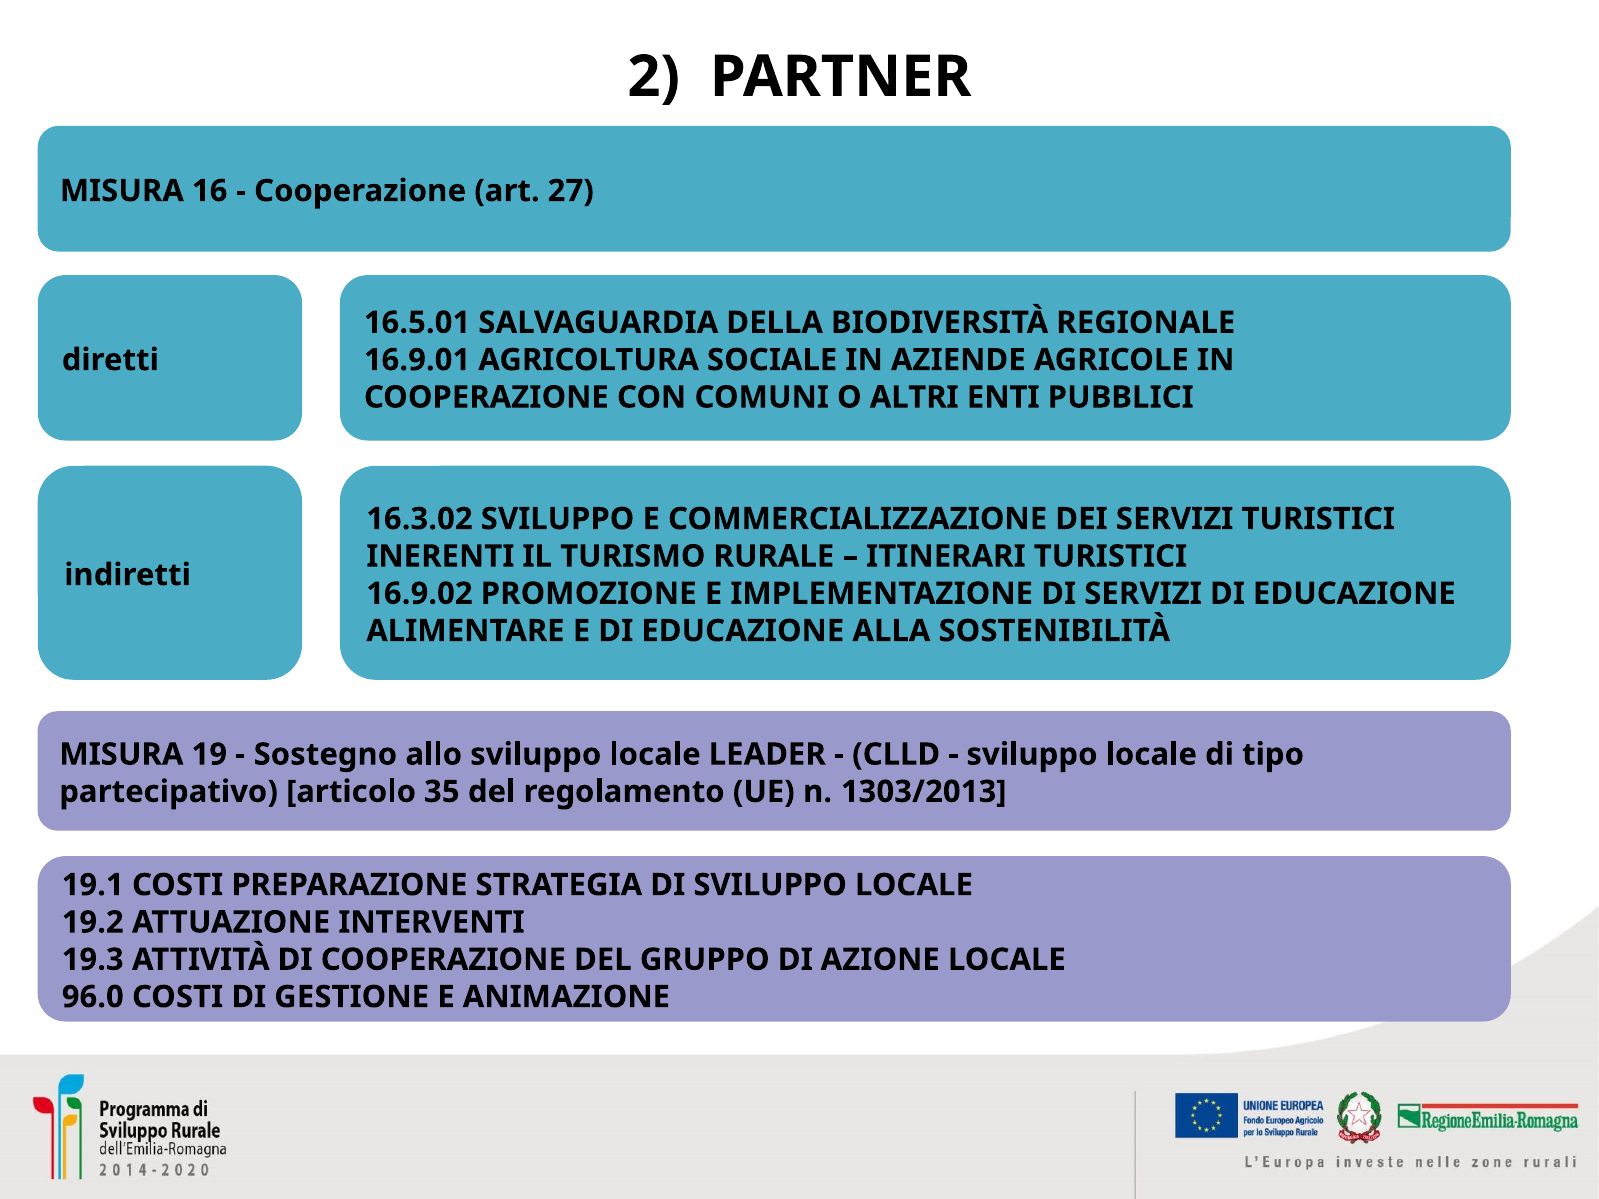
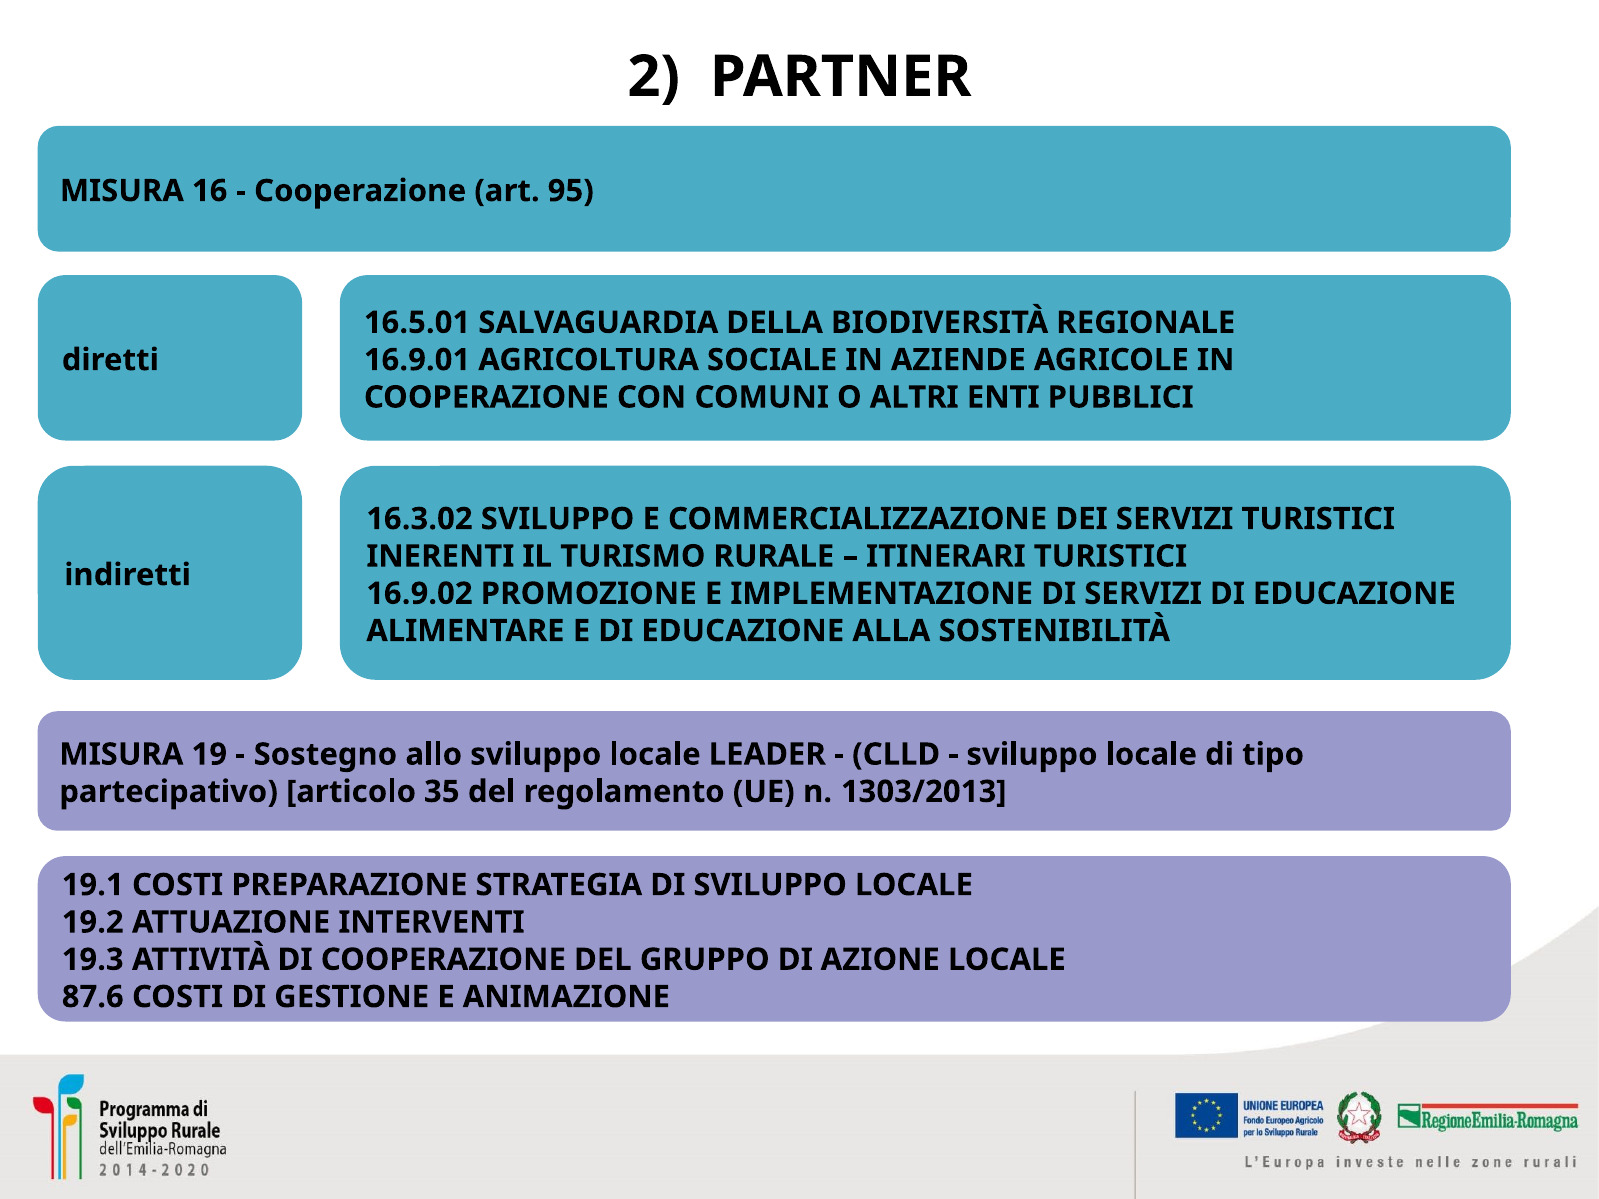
27: 27 -> 95 (571, 191)
96.0: 96.0 -> 87.6 (93, 997)
